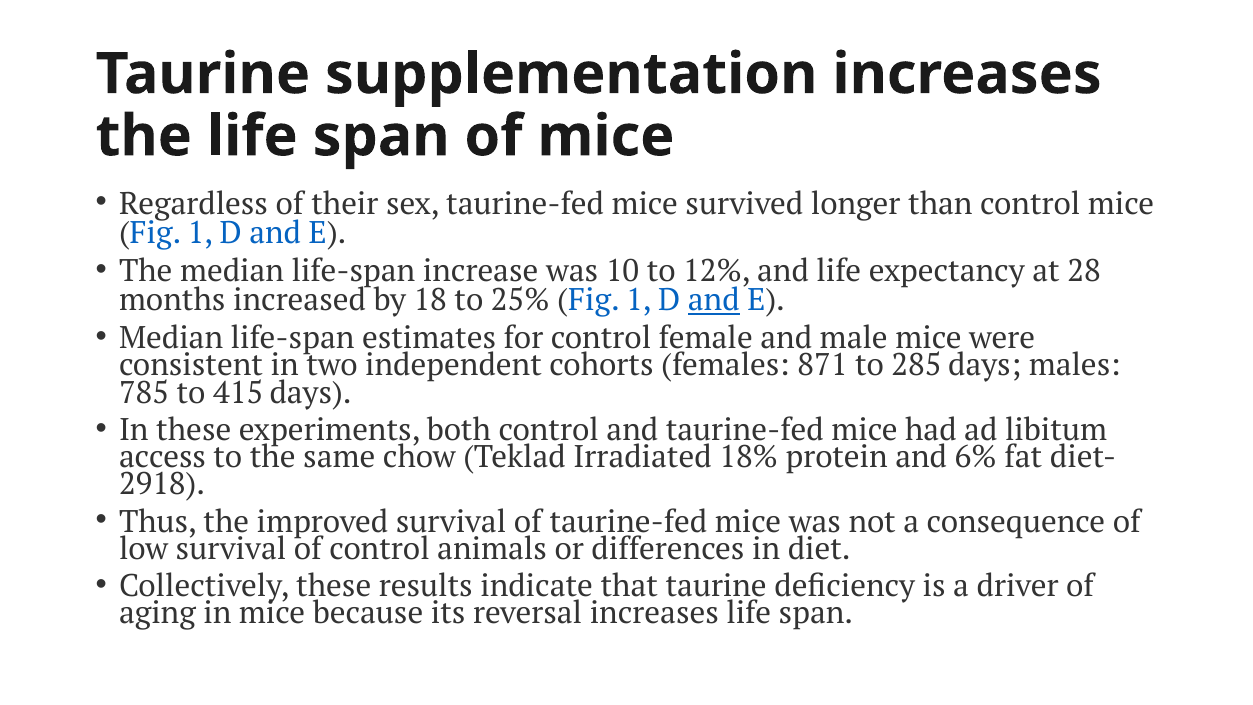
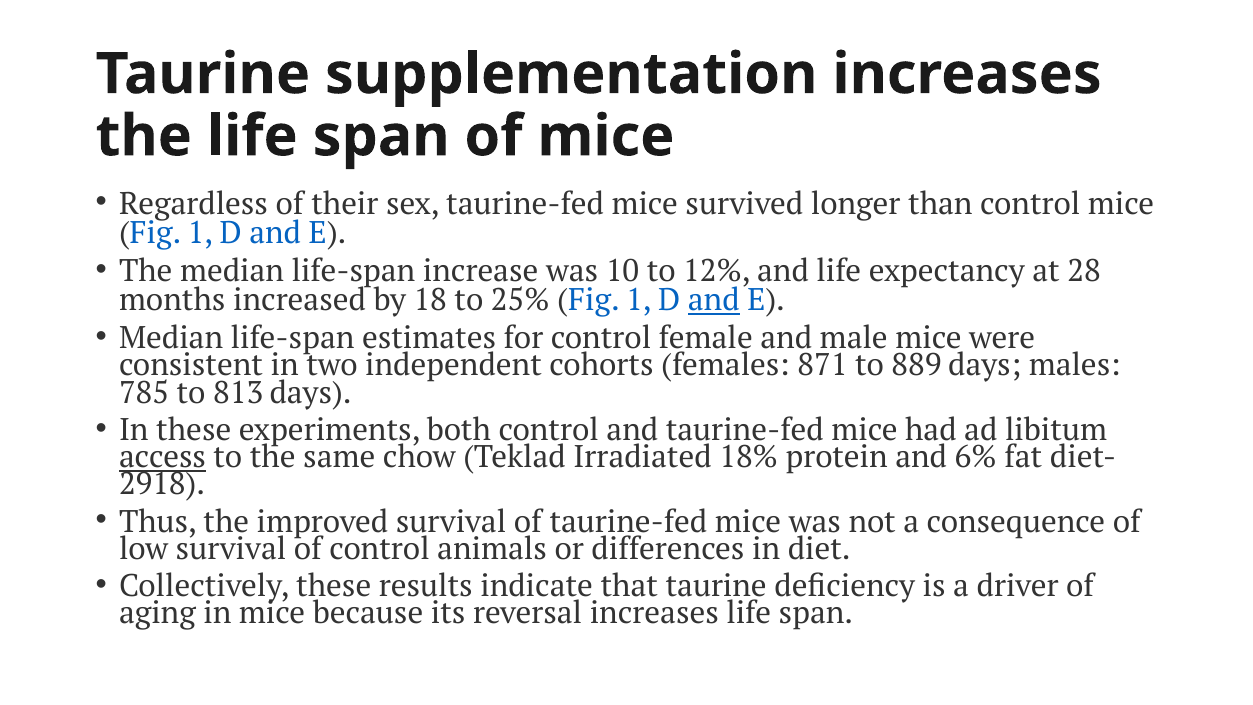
285: 285 -> 889 (917, 366)
415: 415 -> 813 (238, 393)
access underline: none -> present (162, 457)
